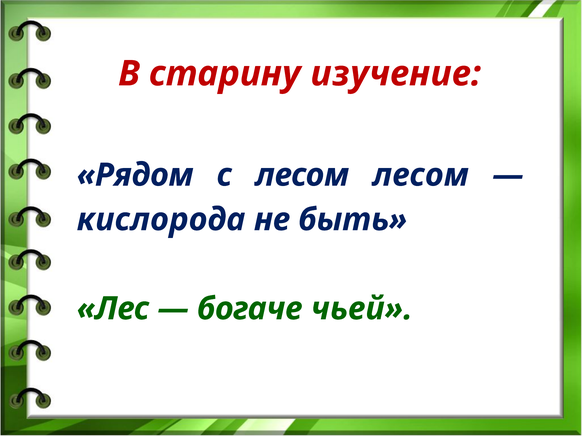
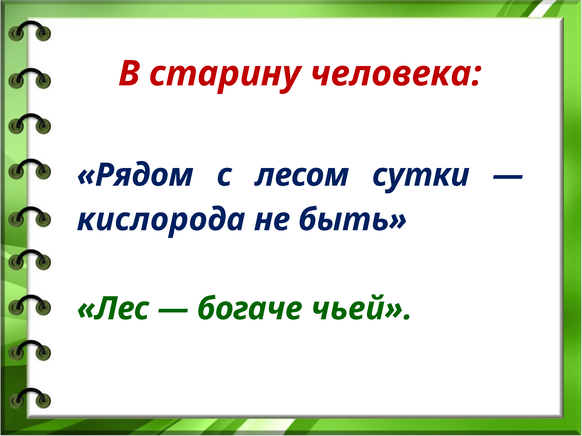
изучение: изучение -> человека (396, 74)
лесом лесом: лесом -> сутки (421, 175)
